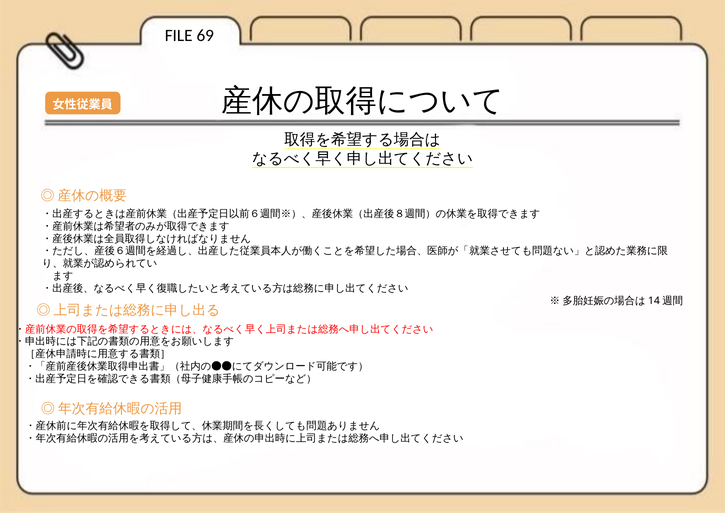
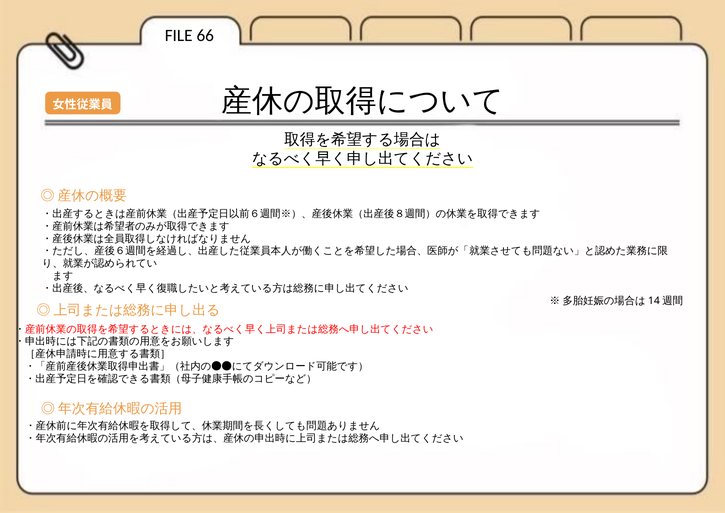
69: 69 -> 66 (205, 35)
